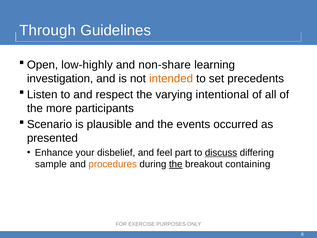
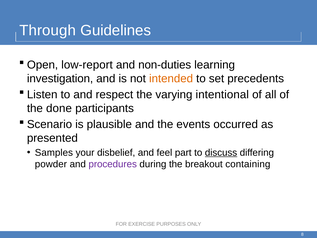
low-highly: low-highly -> low-report (87, 65)
non-share: non-share -> non-duties (165, 65)
more: more -> done (59, 108)
Enhance: Enhance -> Samples (54, 152)
sample: sample -> powder (51, 164)
procedures colour: orange -> purple (113, 164)
the underline: present -> none (176, 164)
